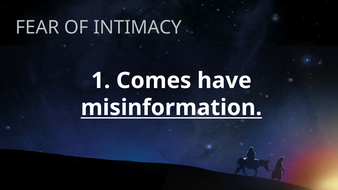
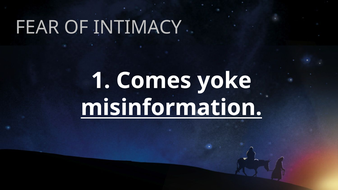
have: have -> yoke (224, 81)
